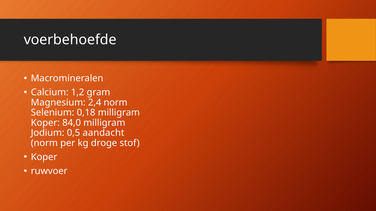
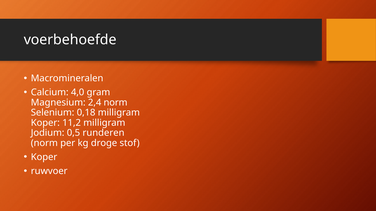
1,2: 1,2 -> 4,0 (78, 93)
84,0: 84,0 -> 11,2 (72, 123)
aandacht: aandacht -> runderen (104, 133)
